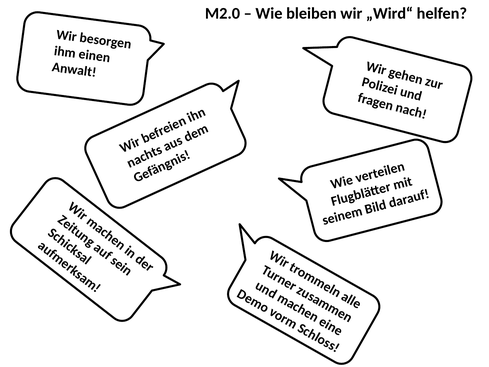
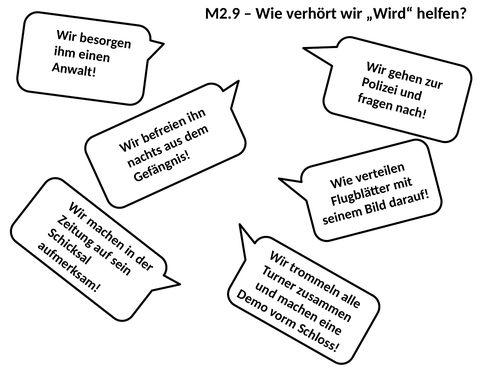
M2.0: M2.0 -> M2.9 (223, 13)
bleiben: bleiben -> verhört (311, 13)
